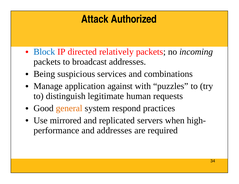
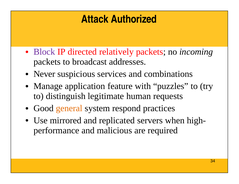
Block colour: blue -> purple (44, 52)
Being: Being -> Never (44, 74)
against: against -> feature (120, 86)
and addresses: addresses -> malicious (114, 131)
